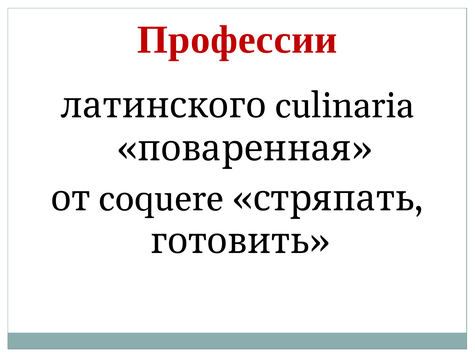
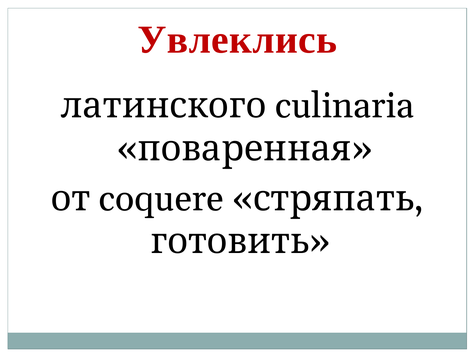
Профессии: Профессии -> Увлеклись (237, 40)
